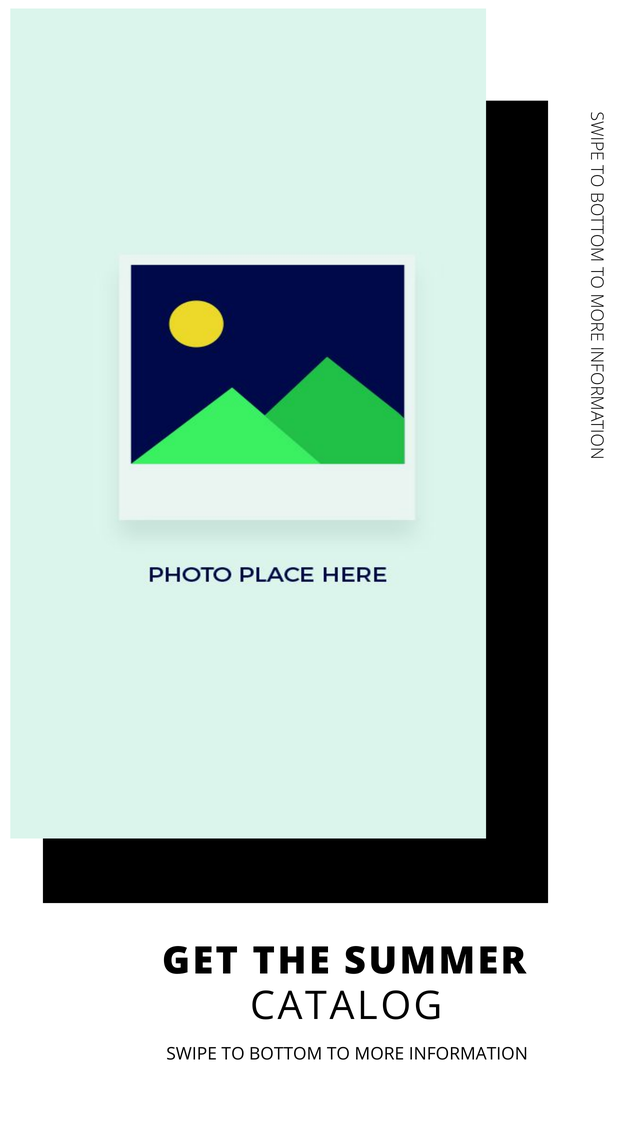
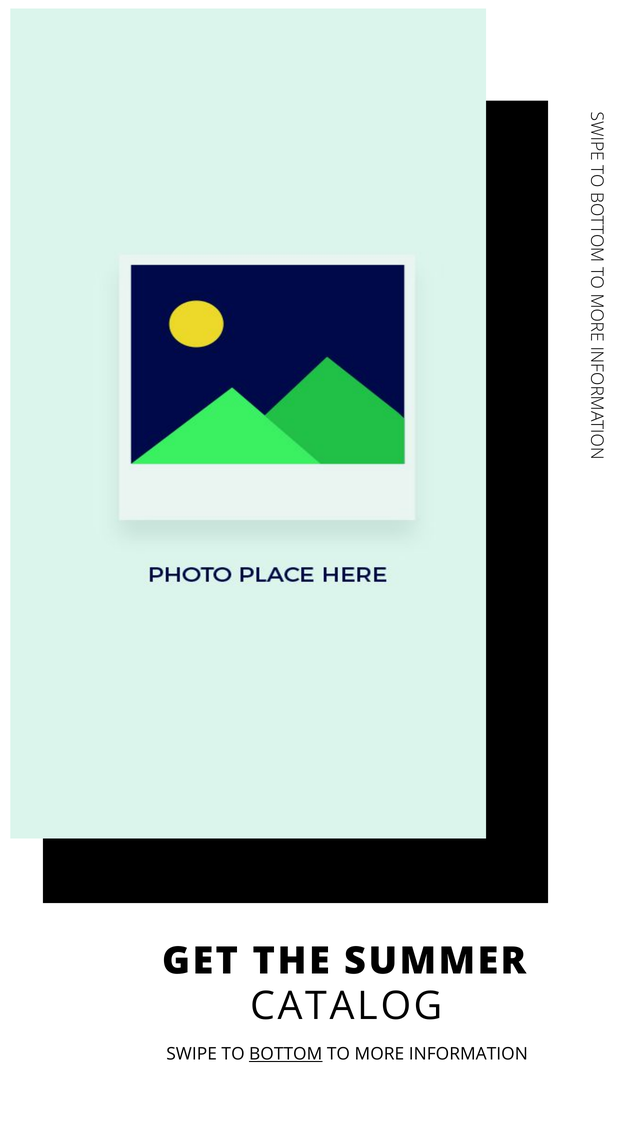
BOTTOM underline: none -> present (286, 1055)
